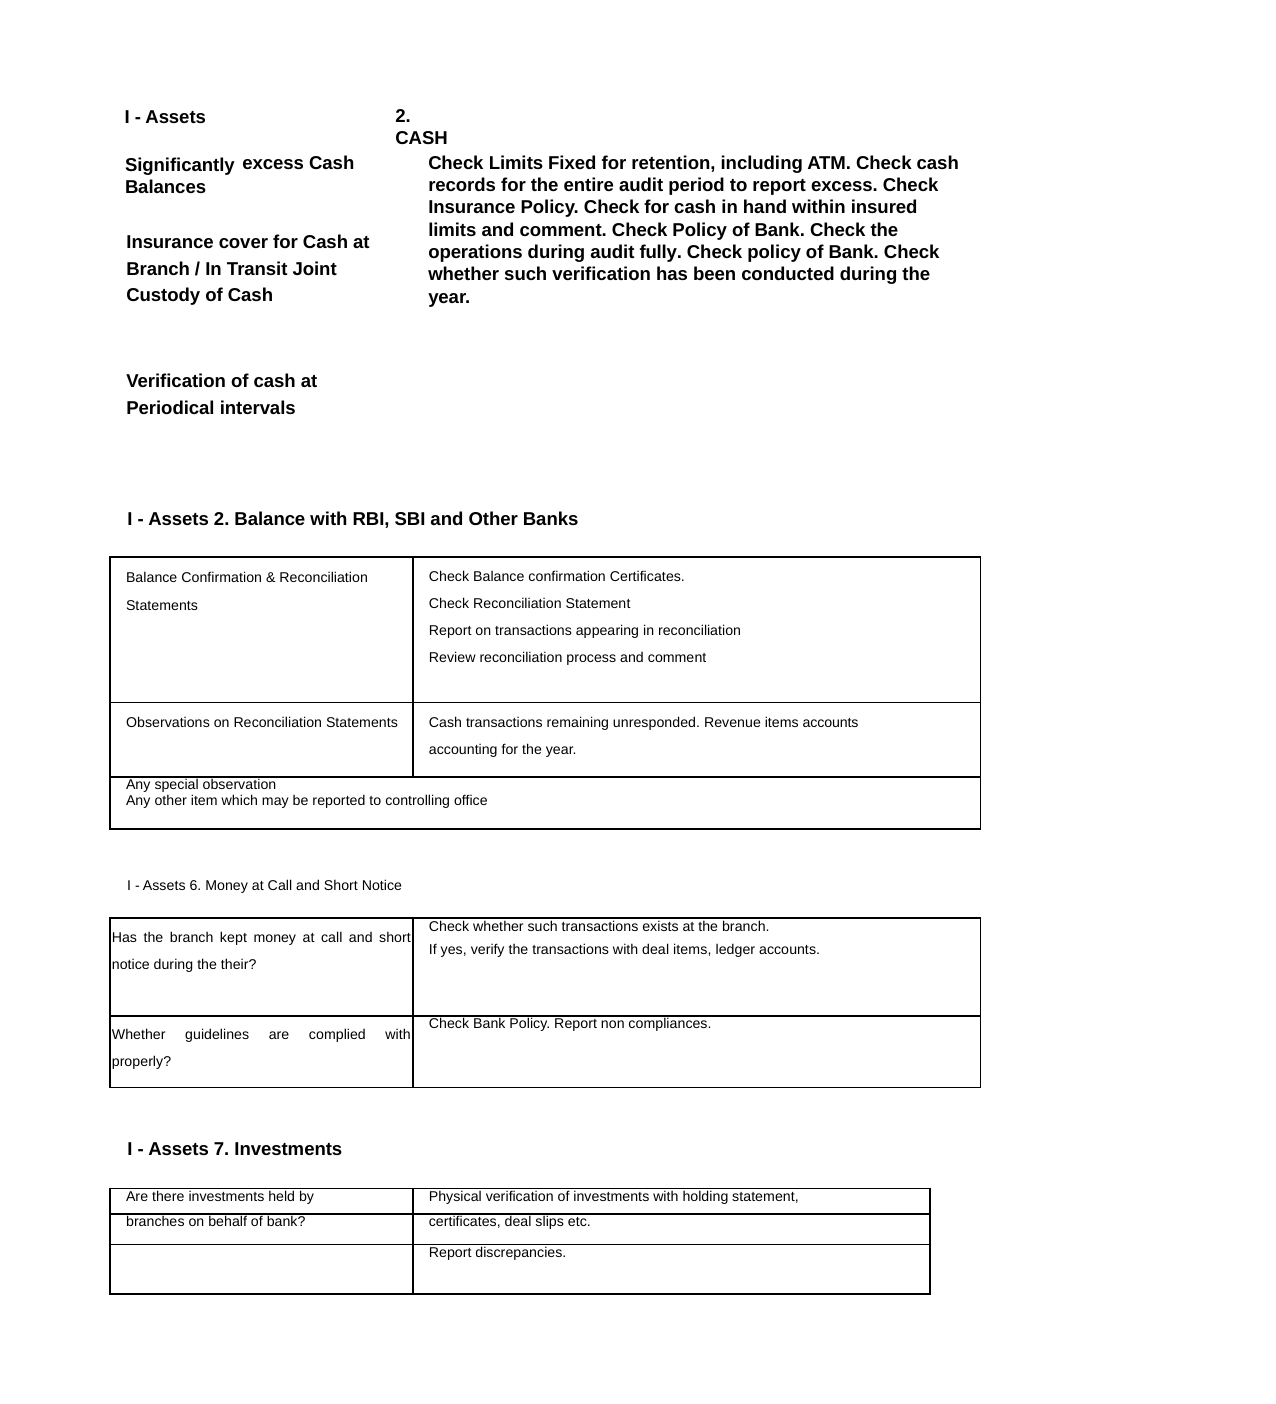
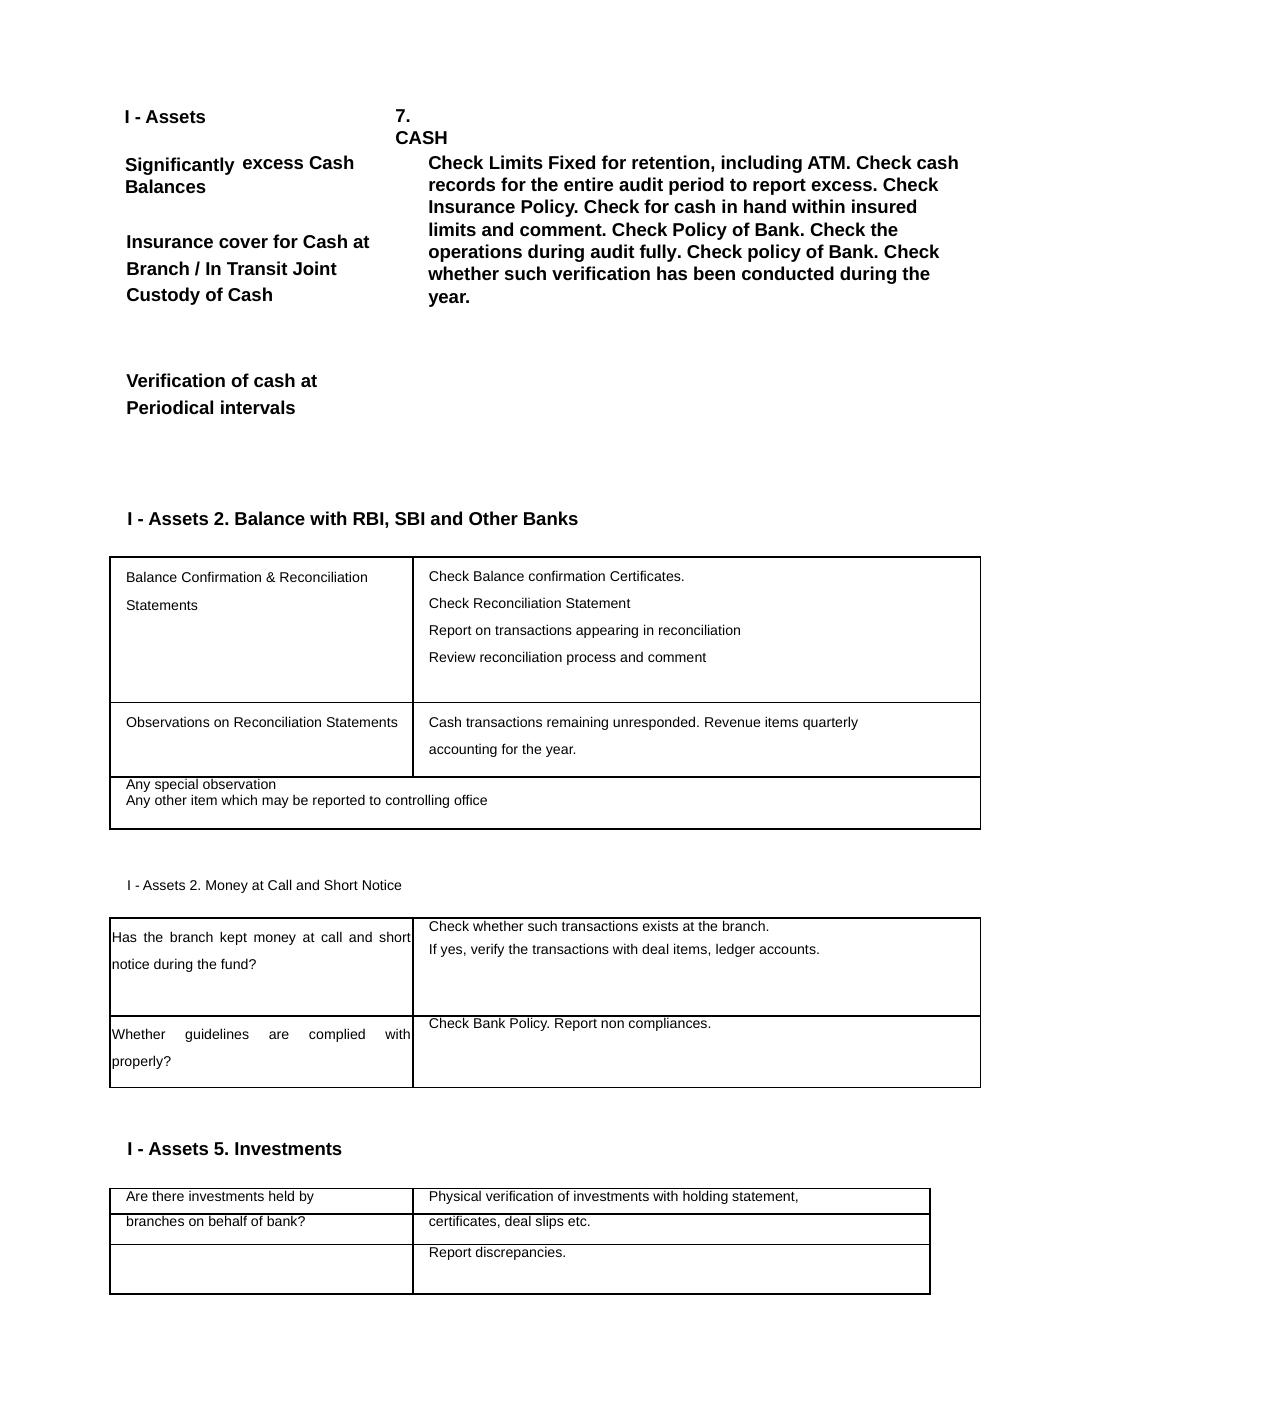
2: 2 -> 7 (403, 116)
items accounts: accounts -> quarterly (830, 722)
6: 6 -> 2 (196, 885)
their: their -> fund (239, 965)
7: 7 -> 5 (222, 1149)
